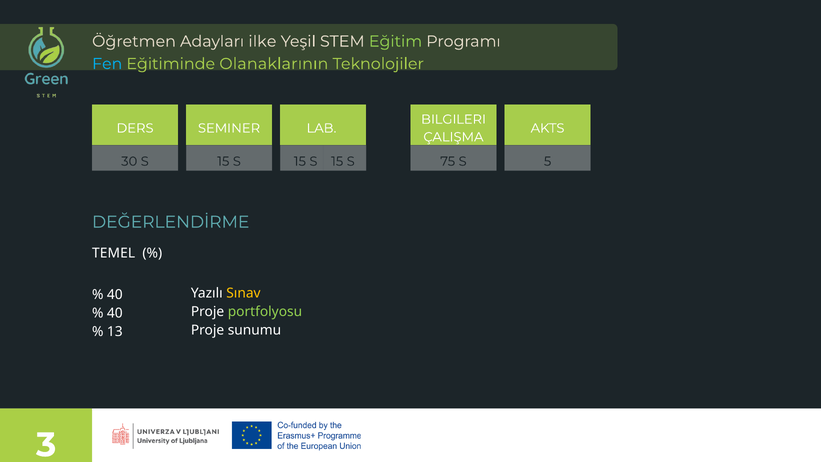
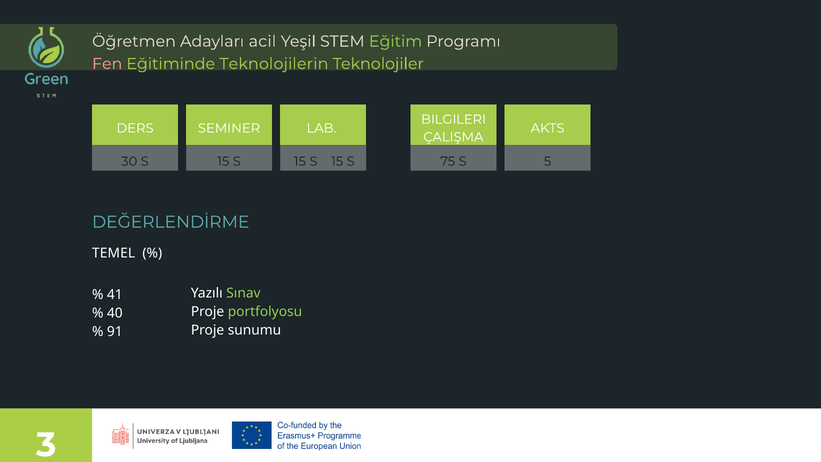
ilke: ilke -> acil (262, 41)
Fen colour: light blue -> pink (107, 64)
Olanaklarının: Olanaklarının -> Teknolojilerin (274, 64)
Sınav colour: yellow -> light green (243, 293)
40: 40 -> 41 (115, 295)
13: 13 -> 91 (115, 332)
